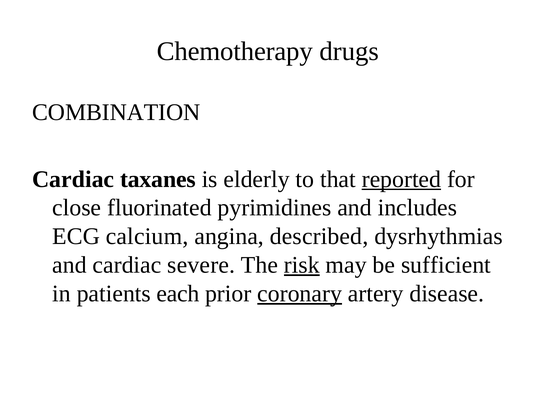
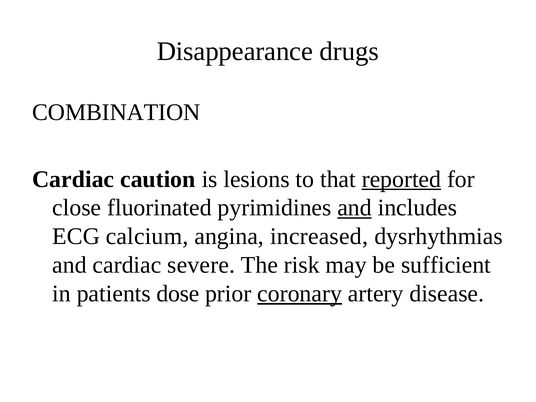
Chemotherapy: Chemotherapy -> Disappearance (235, 51)
taxanes: taxanes -> caution (158, 179)
elderly: elderly -> lesions (257, 179)
and underline: none -> present (355, 208)
described: described -> increased (319, 236)
risk underline: present -> none (302, 265)
each: each -> dose (178, 294)
